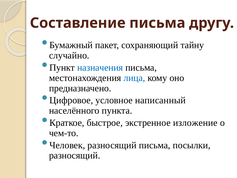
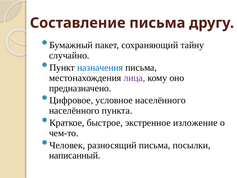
лица colour: blue -> purple (134, 78)
условное написанный: написанный -> населённого (160, 100)
разносящий: разносящий -> написанный (75, 155)
